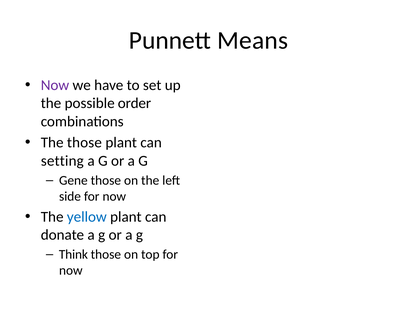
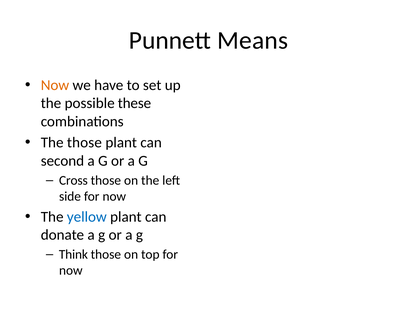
Now colour: purple -> orange (55, 85)
order: order -> these (134, 103)
setting: setting -> second (62, 161)
Gene: Gene -> Cross (73, 181)
